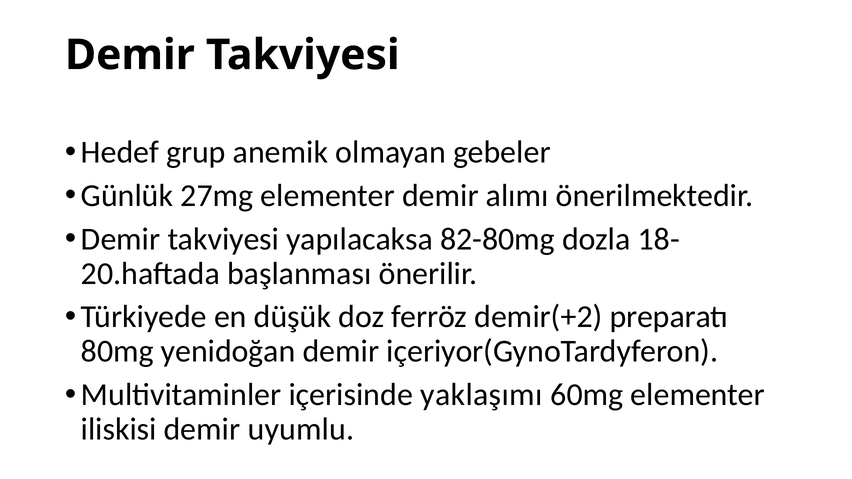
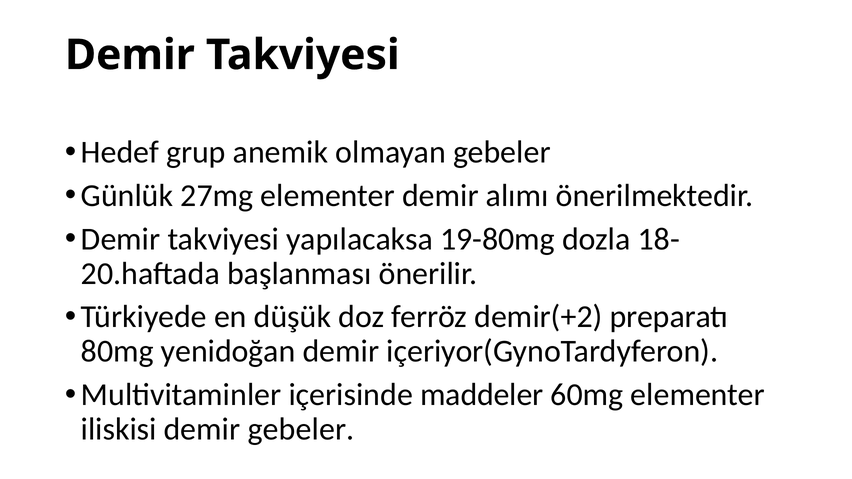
82-80mg: 82-80mg -> 19-80mg (498, 239)
yaklaşımı: yaklaşımı -> maddeler (482, 395)
demir uyumlu: uyumlu -> gebeler (301, 429)
